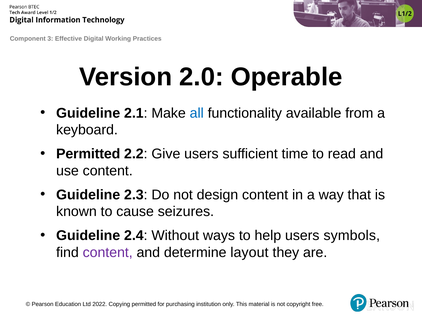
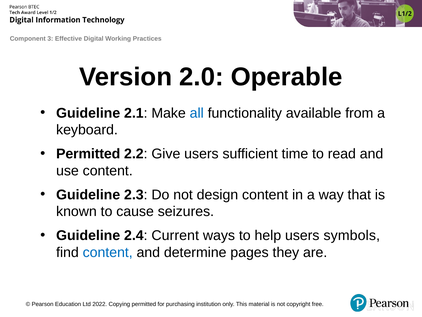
Without: Without -> Current (175, 235)
content colour: purple -> blue (108, 252)
layout: layout -> pages (250, 252)
